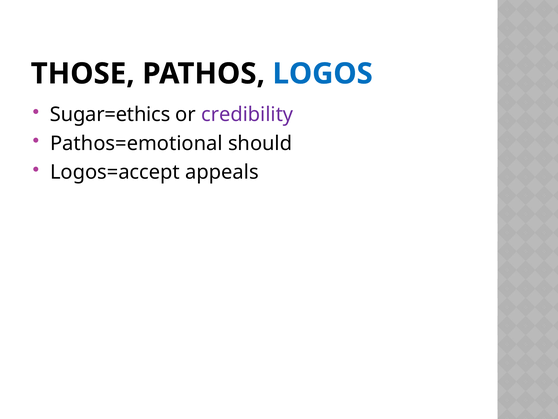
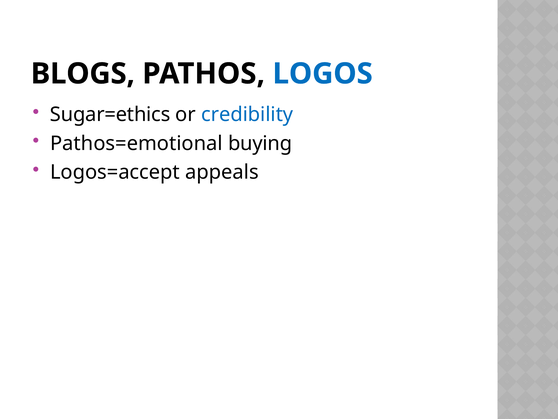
THOSE: THOSE -> BLOGS (83, 74)
credibility colour: purple -> blue (247, 114)
should: should -> buying (260, 143)
